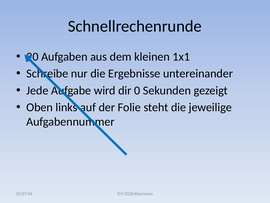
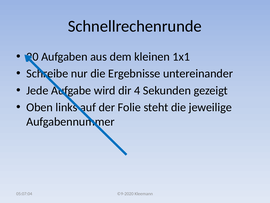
0: 0 -> 4 (137, 90)
